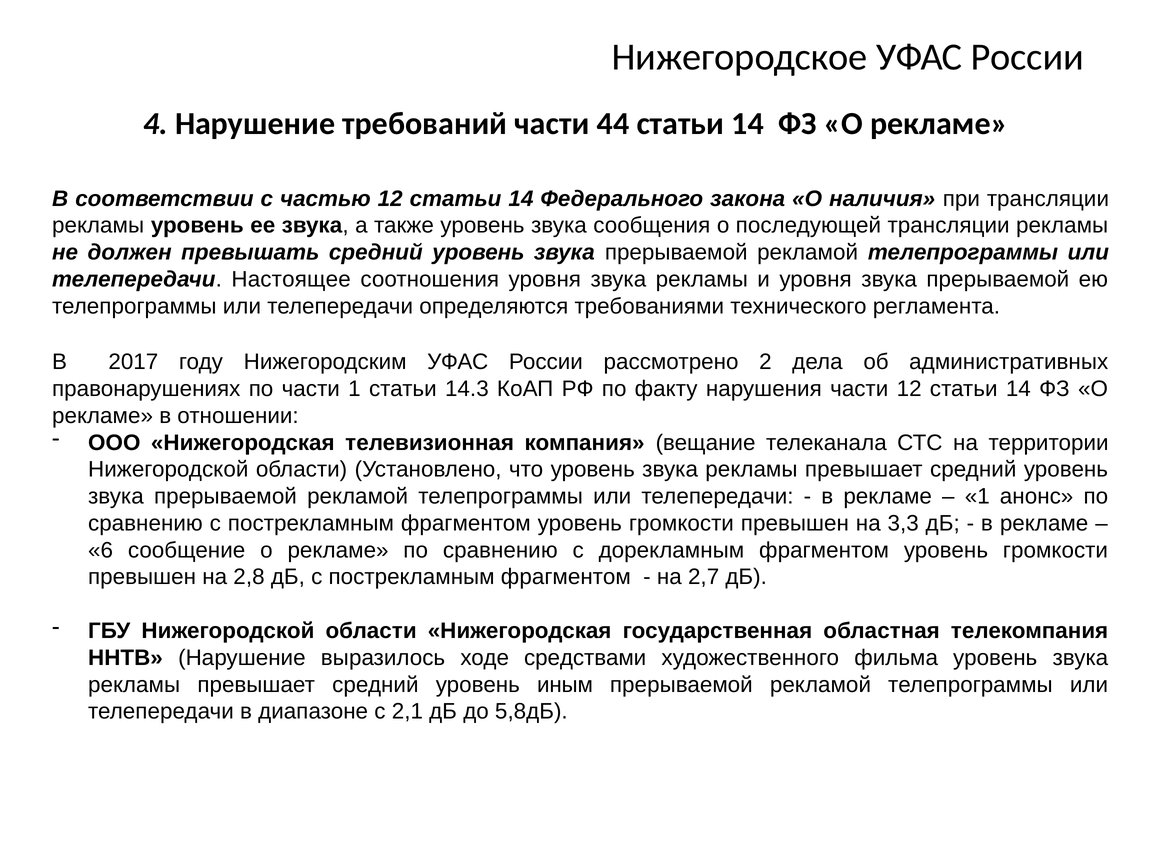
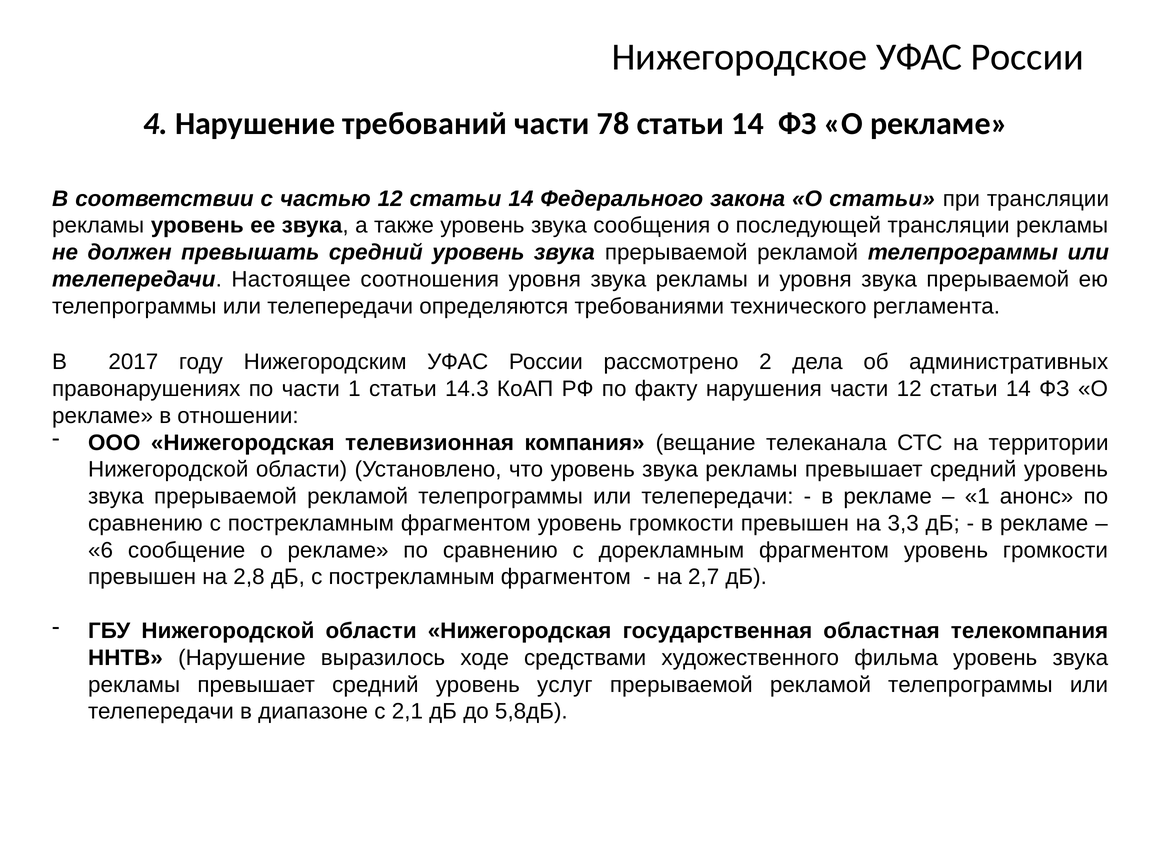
44: 44 -> 78 (613, 123)
О наличия: наличия -> статьи (882, 199)
иным: иным -> услуг (565, 685)
